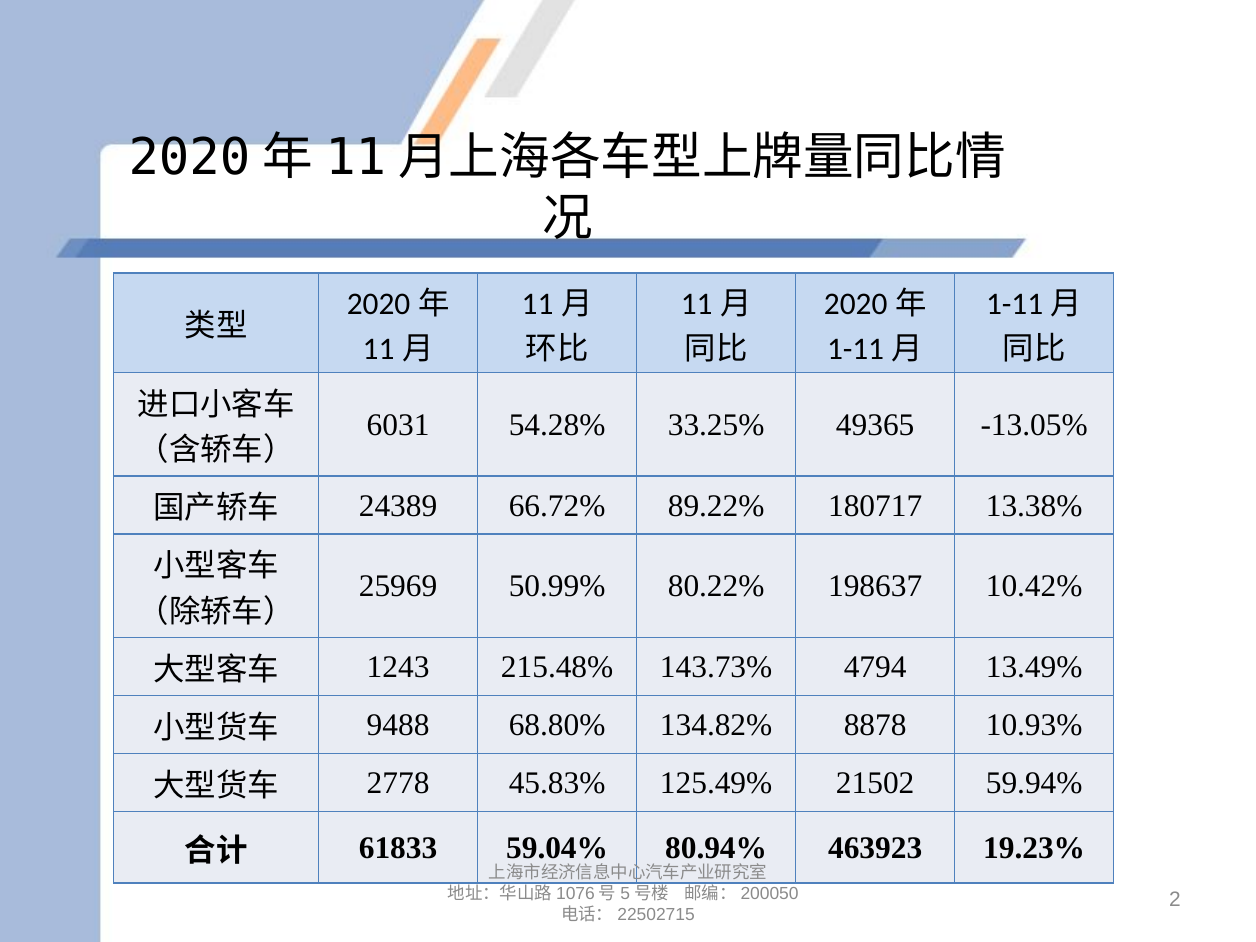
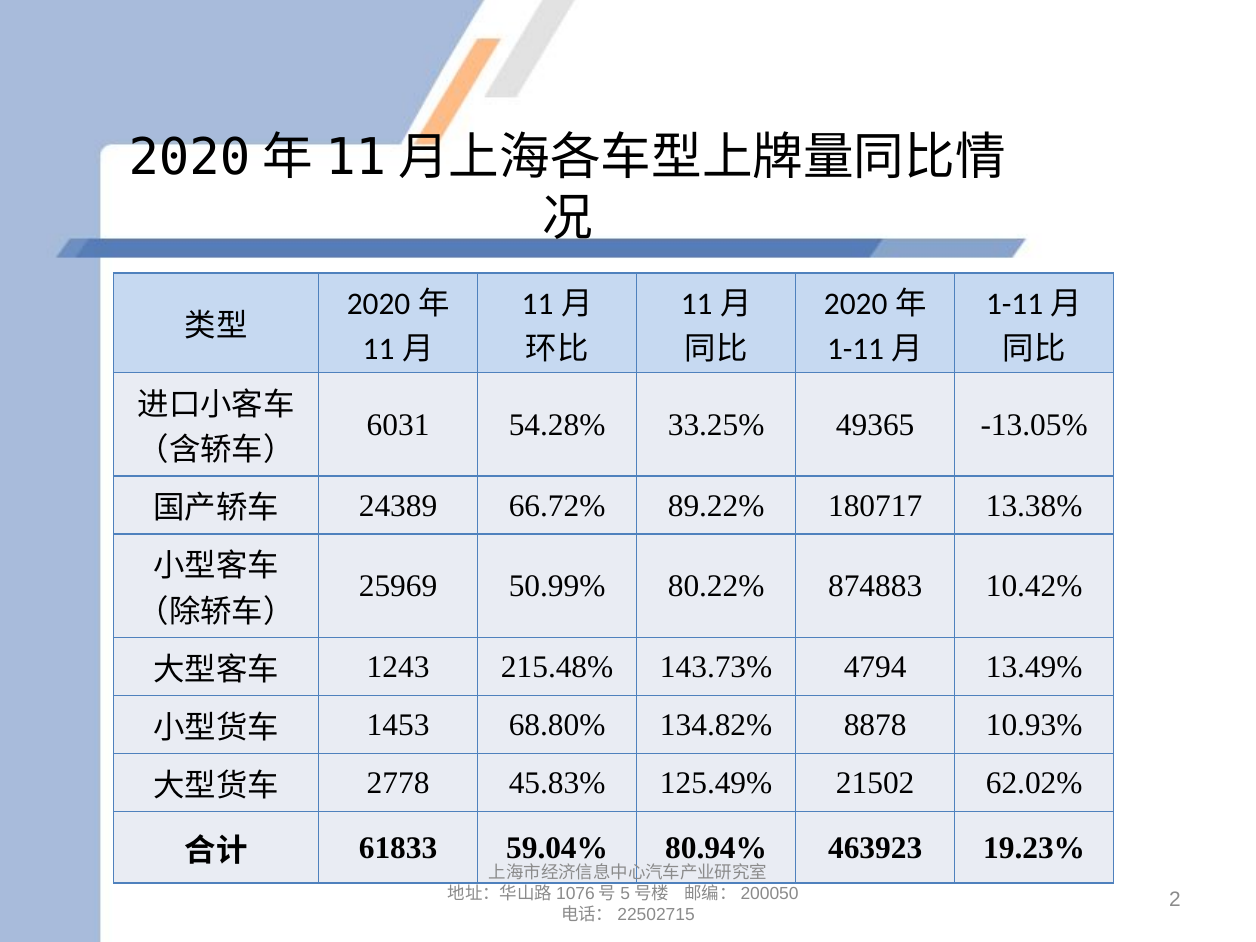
198637: 198637 -> 874883 (875, 587)
9488: 9488 -> 1453 (398, 725)
59.94%: 59.94% -> 62.02% (1034, 783)
